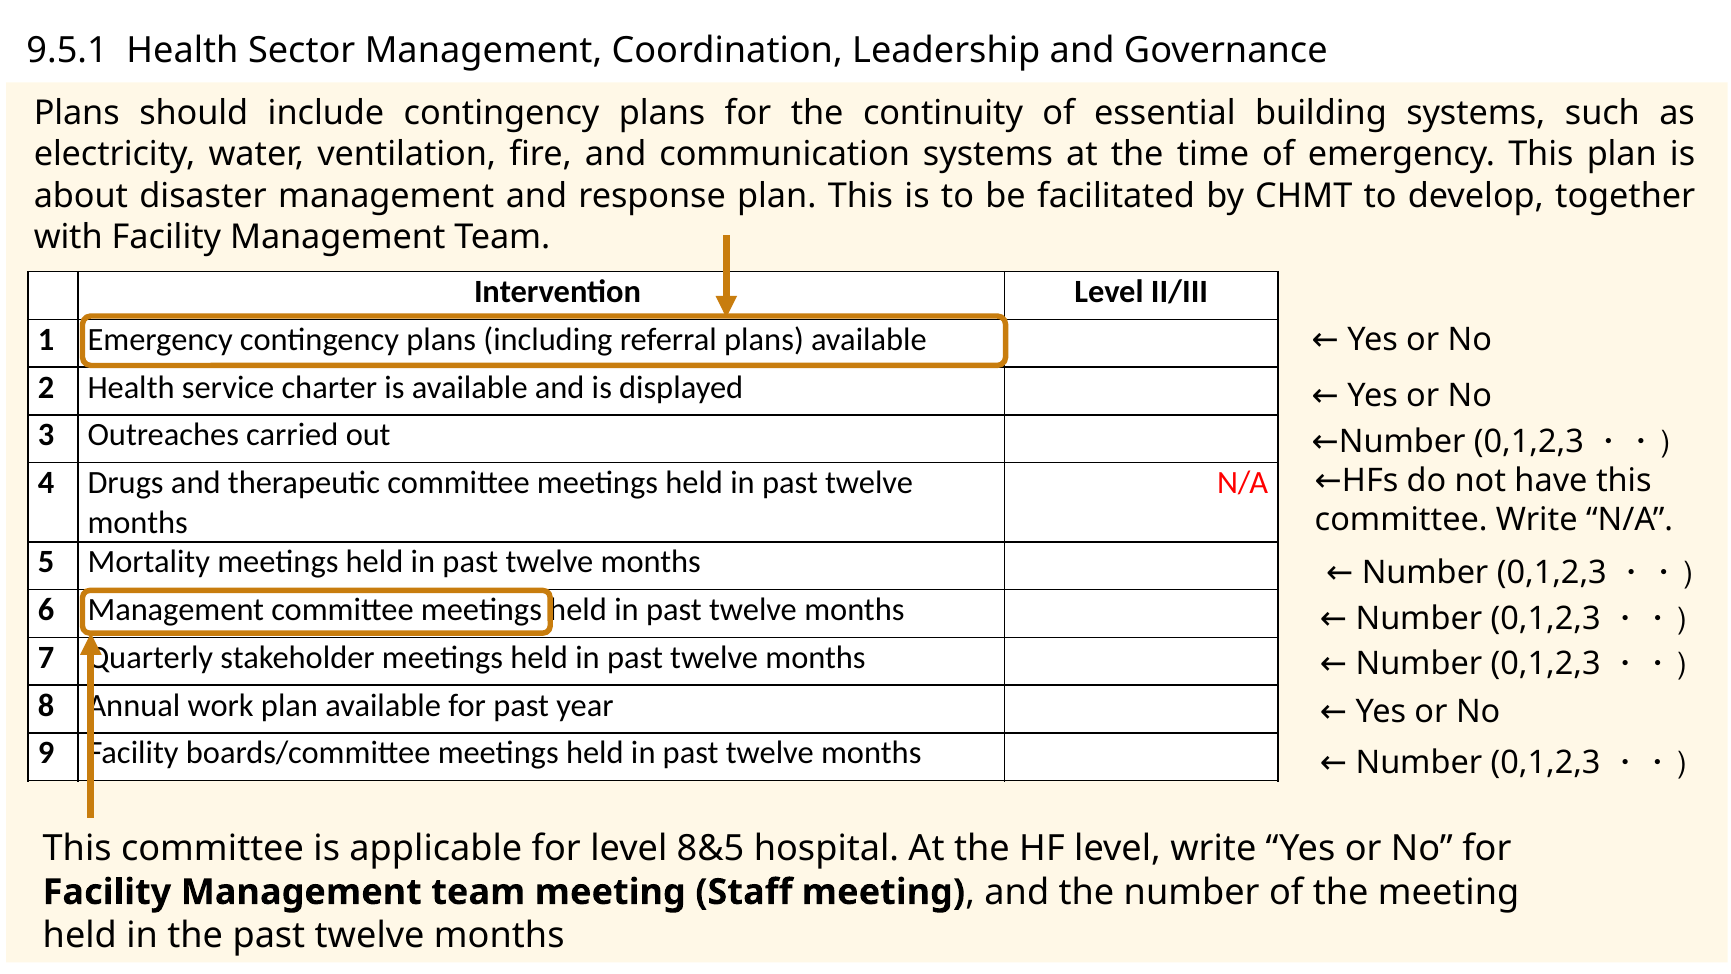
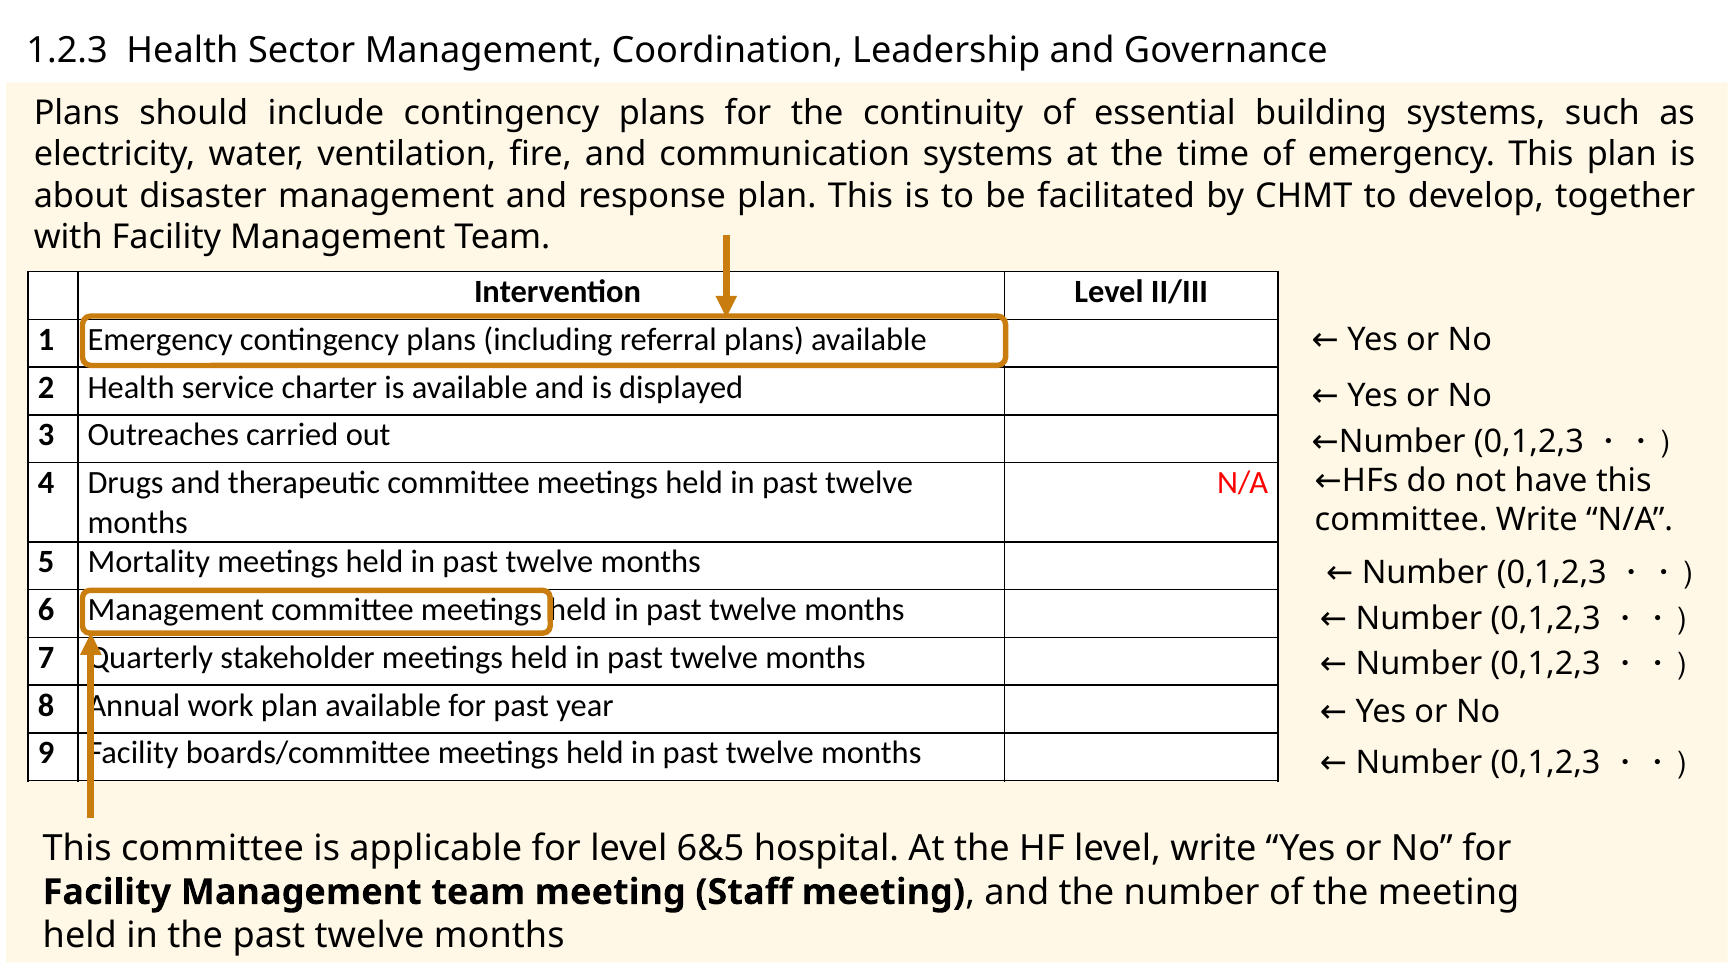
9.5.1: 9.5.1 -> 1.2.3 (67, 50)
8&5: 8&5 -> 6&5 (711, 849)
